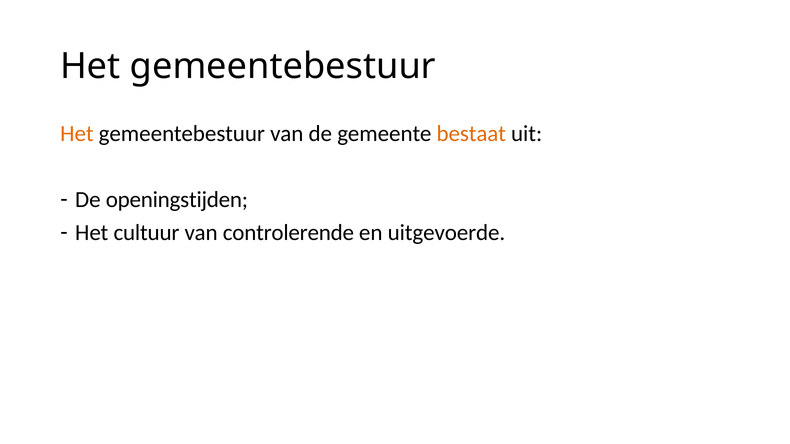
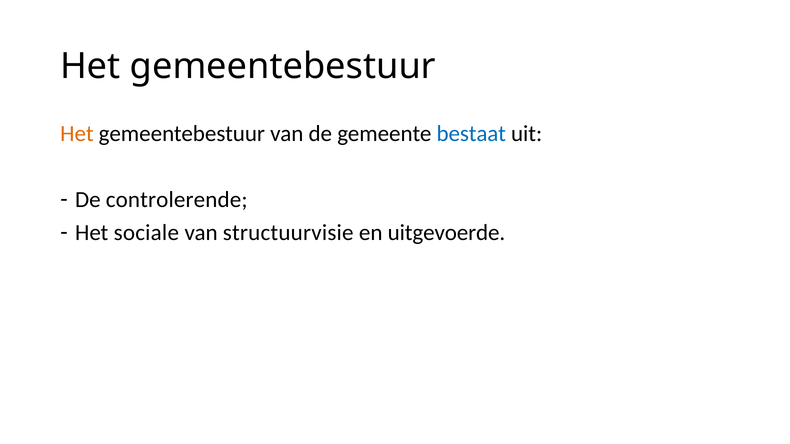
bestaat colour: orange -> blue (471, 134)
openingstijden: openingstijden -> controlerende (177, 200)
cultuur: cultuur -> sociale (146, 233)
controlerende: controlerende -> structuurvisie (288, 233)
